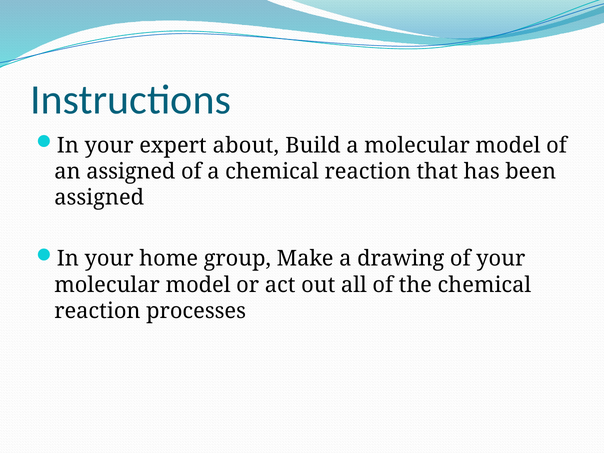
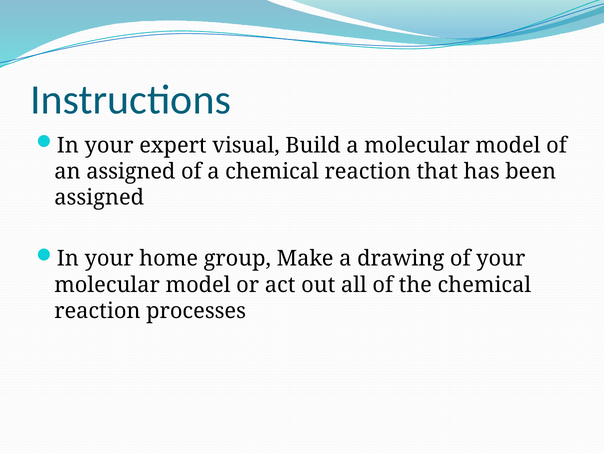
about: about -> visual (246, 145)
